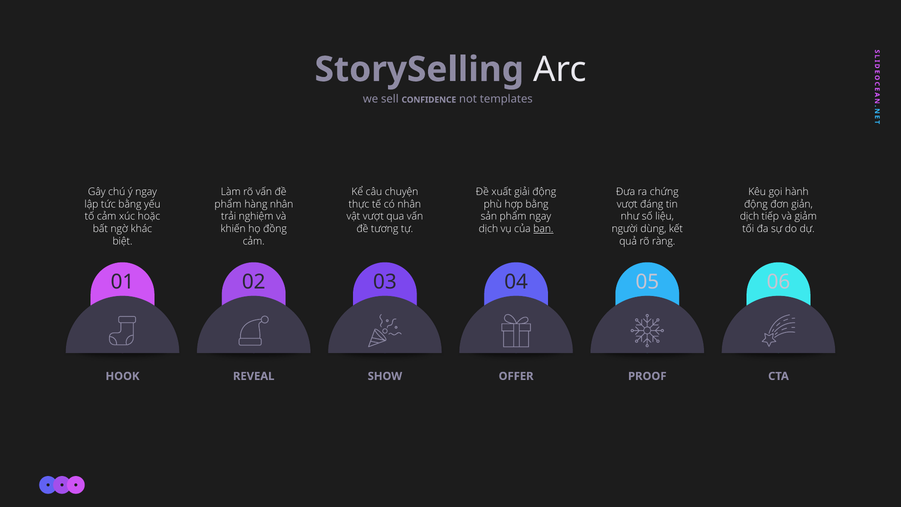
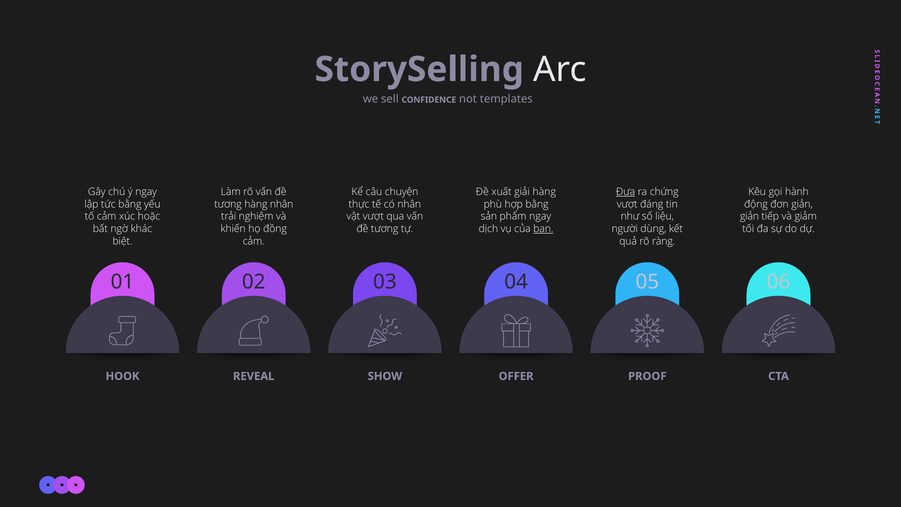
giải động: động -> hàng (544, 192)
Đưa underline: none -> present (626, 192)
phẩm: phẩm -> tương (228, 204)
dịch: dịch -> giản (750, 216)
